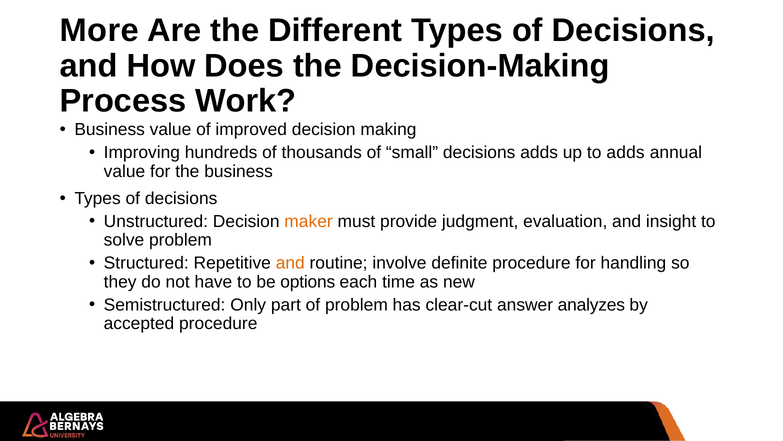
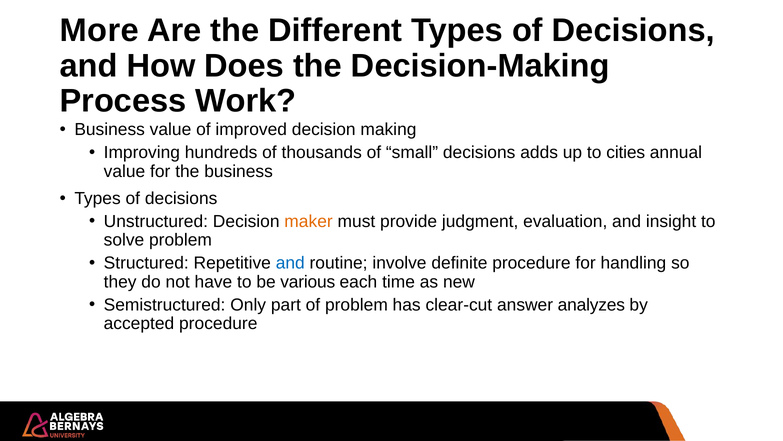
to adds: adds -> cities (626, 152)
and colour: orange -> blue (290, 263)
options: options -> various (308, 282)
